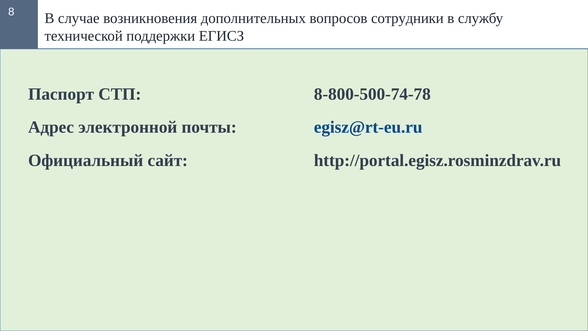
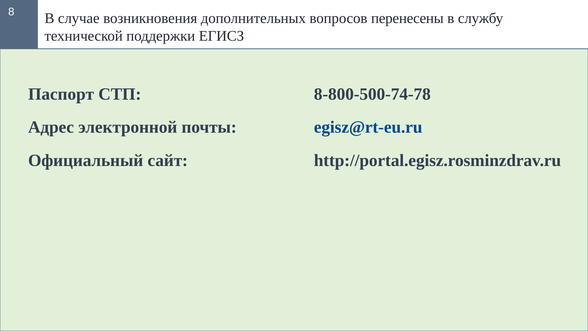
сотрудники: сотрудники -> перенесены (407, 18)
